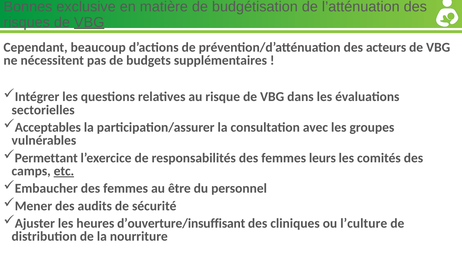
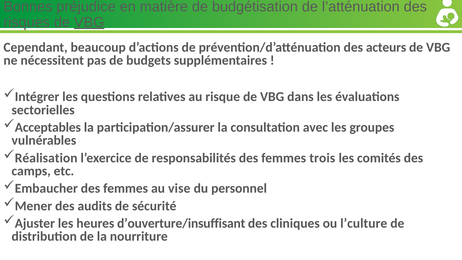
exclusive: exclusive -> préjudice (86, 7)
Permettant: Permettant -> Réalisation (46, 158)
leurs: leurs -> trois (322, 158)
etc underline: present -> none (64, 171)
être: être -> vise (179, 188)
